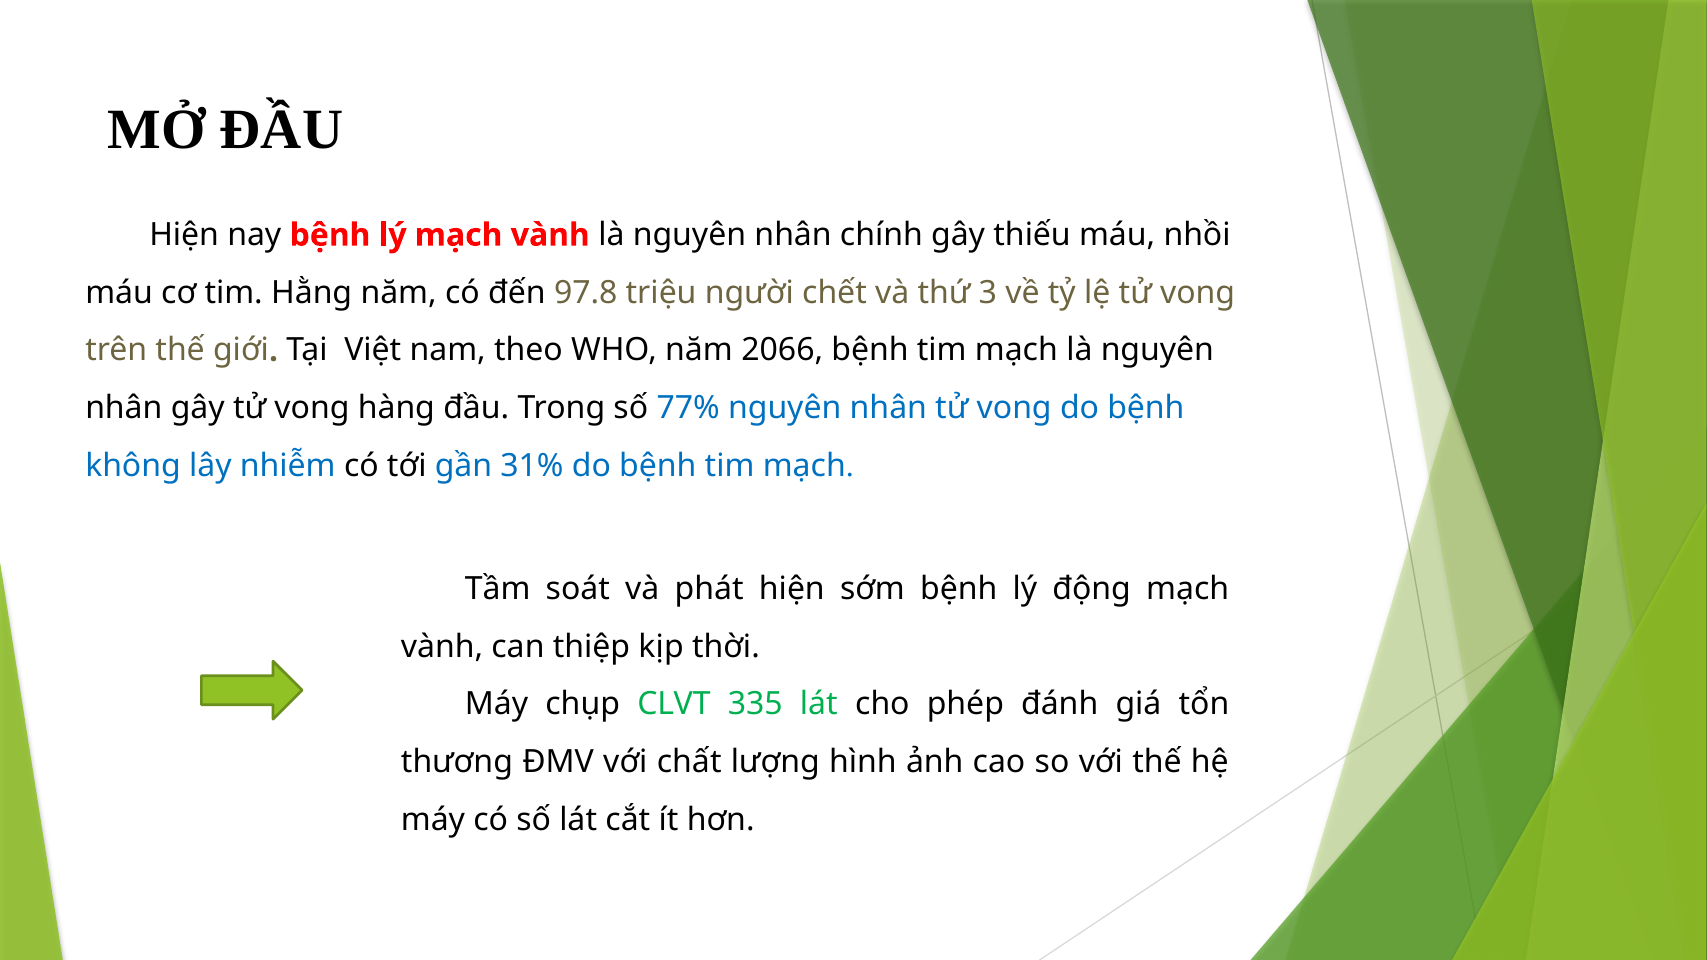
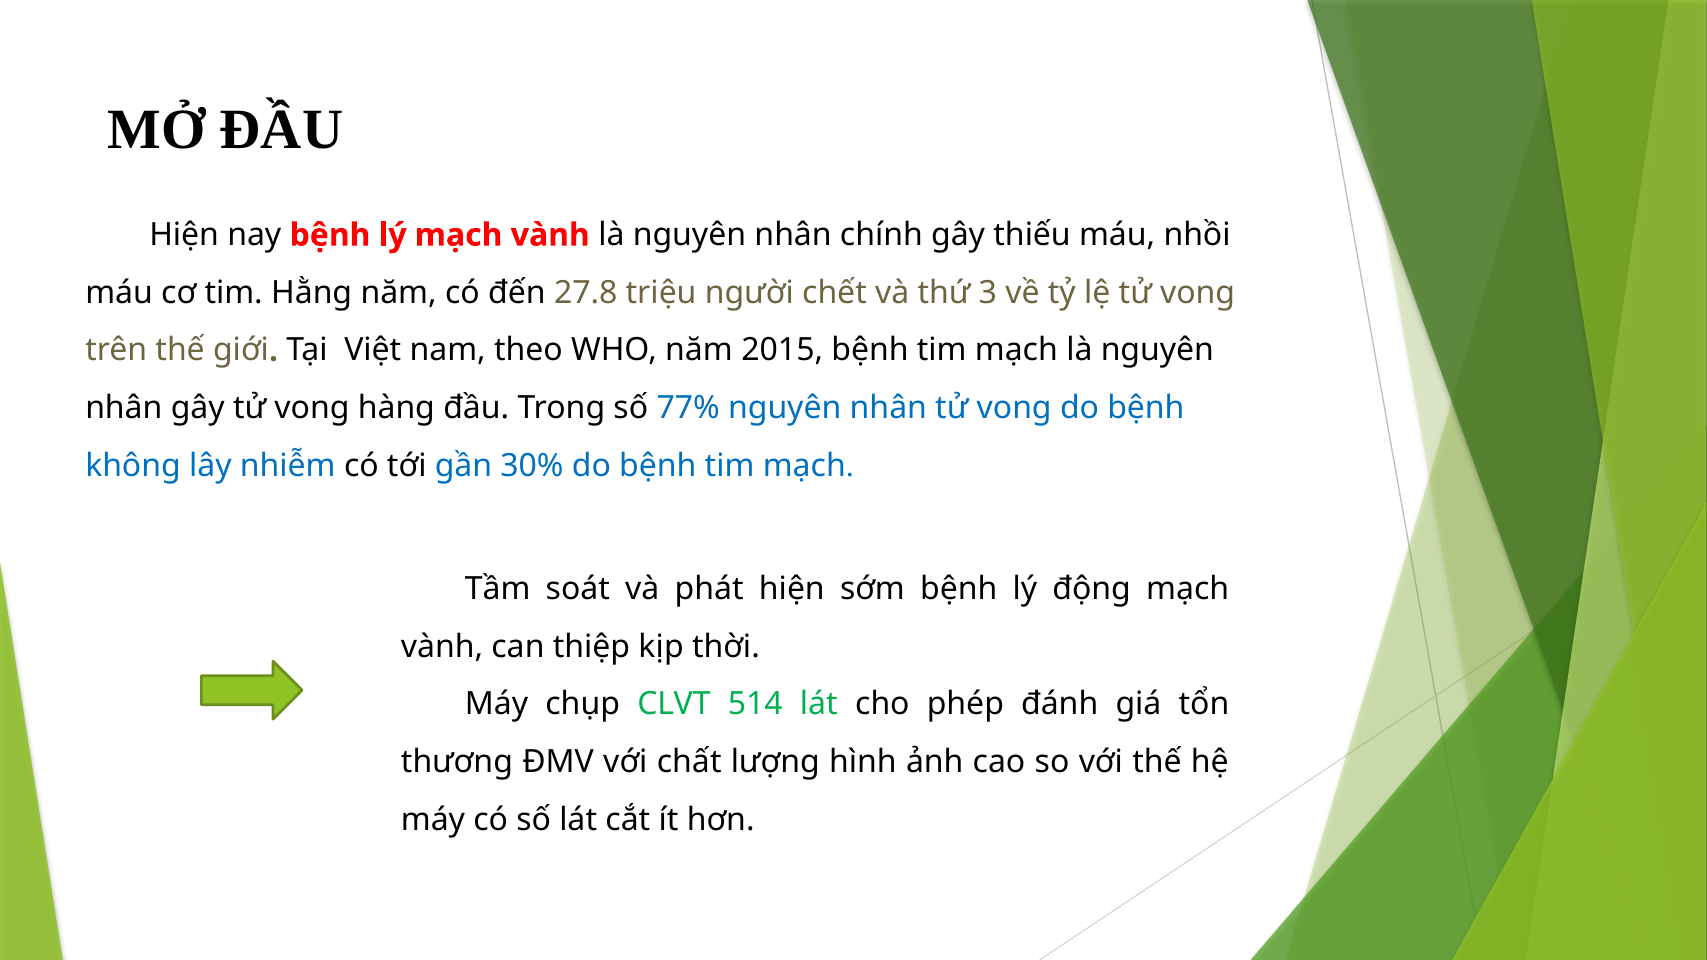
97.8: 97.8 -> 27.8 (586, 293)
2066: 2066 -> 2015 (782, 350)
31%: 31% -> 30% (532, 466)
335: 335 -> 514 (755, 705)
